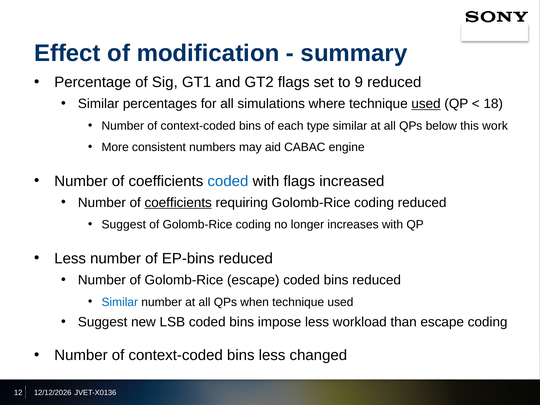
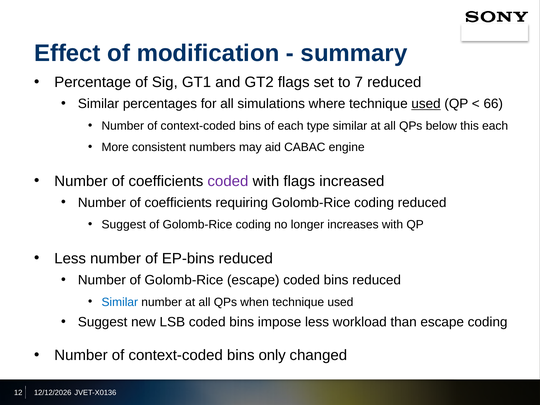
9: 9 -> 7 (359, 82)
18: 18 -> 66 (493, 104)
this work: work -> each (495, 126)
coded colour: blue -> purple (228, 181)
coefficients underline: present -> none (178, 203)
bins less: less -> only (272, 355)
